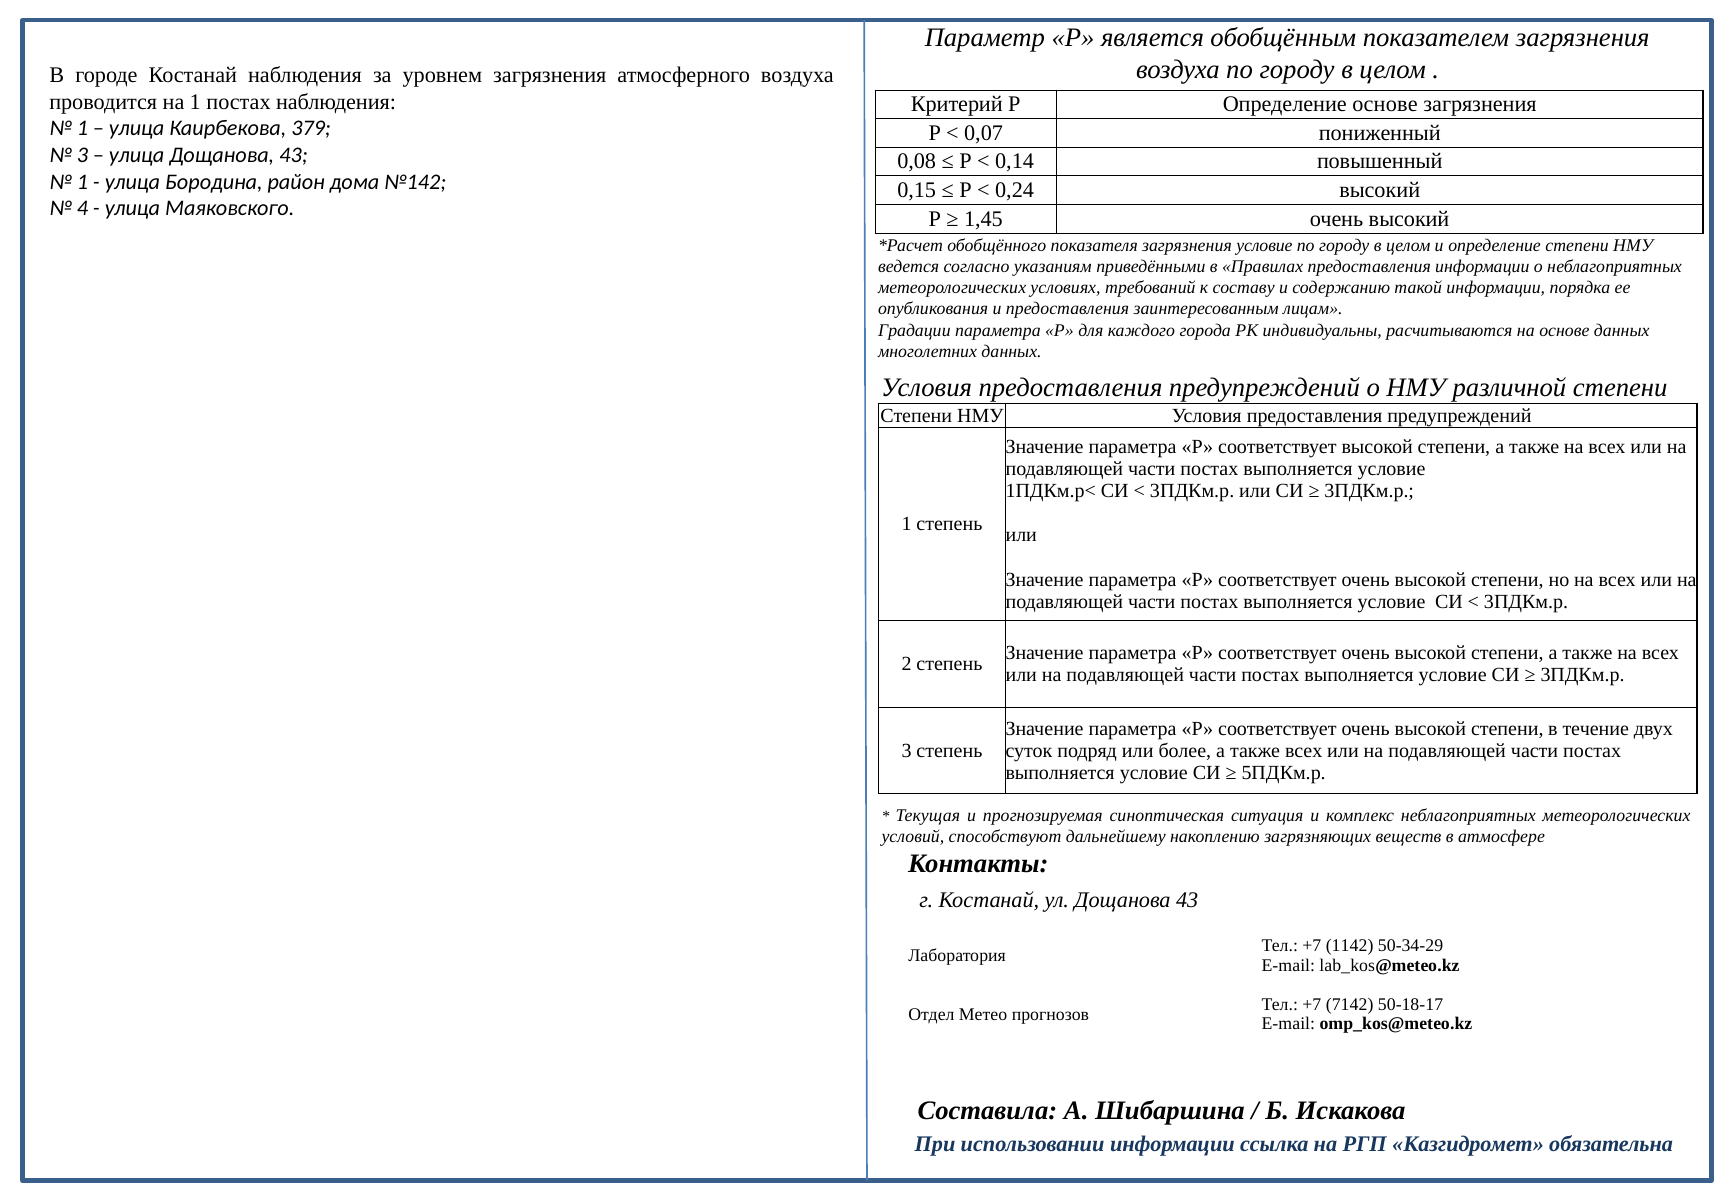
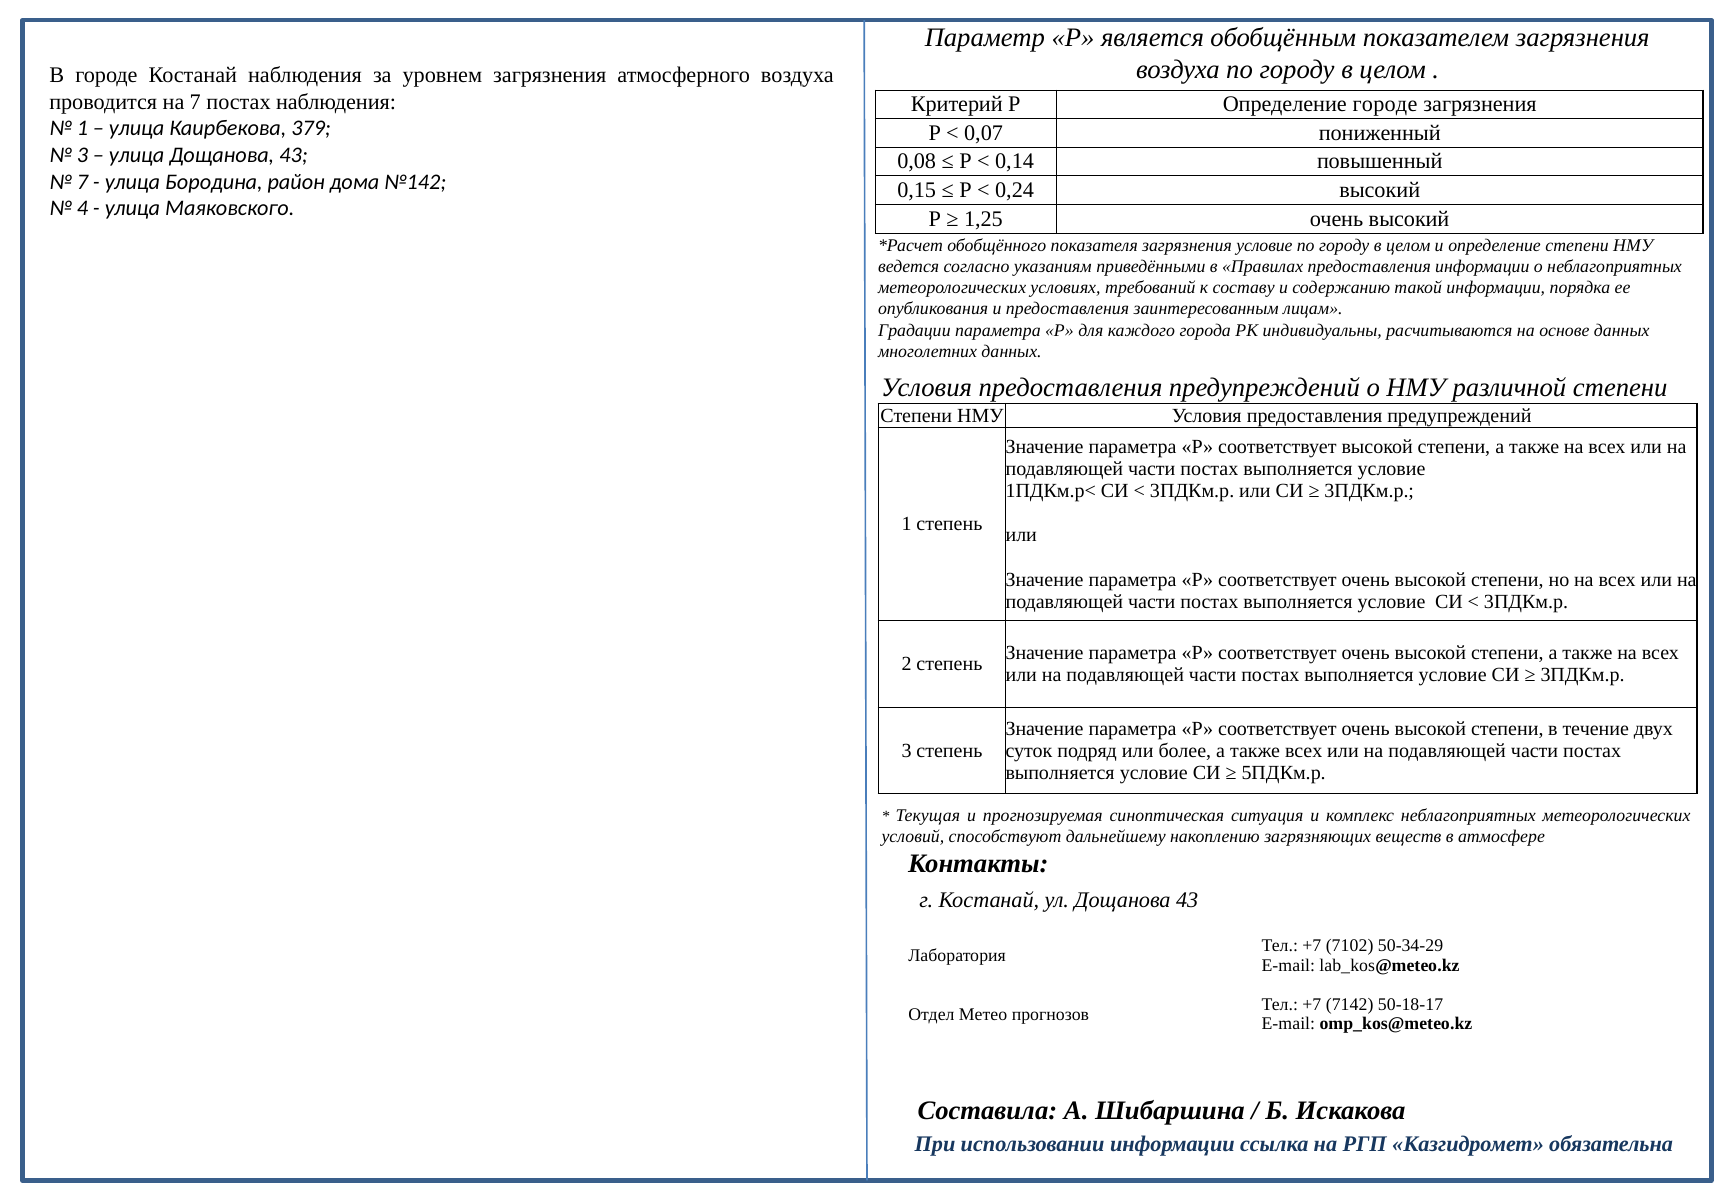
на 1: 1 -> 7 (195, 102)
Определение основе: основе -> городе (1385, 104)
1: 1 -> 7 (83, 182)
1,45: 1,45 -> 1,25 (983, 219)
1142: 1142 -> 7102 (1350, 945)
